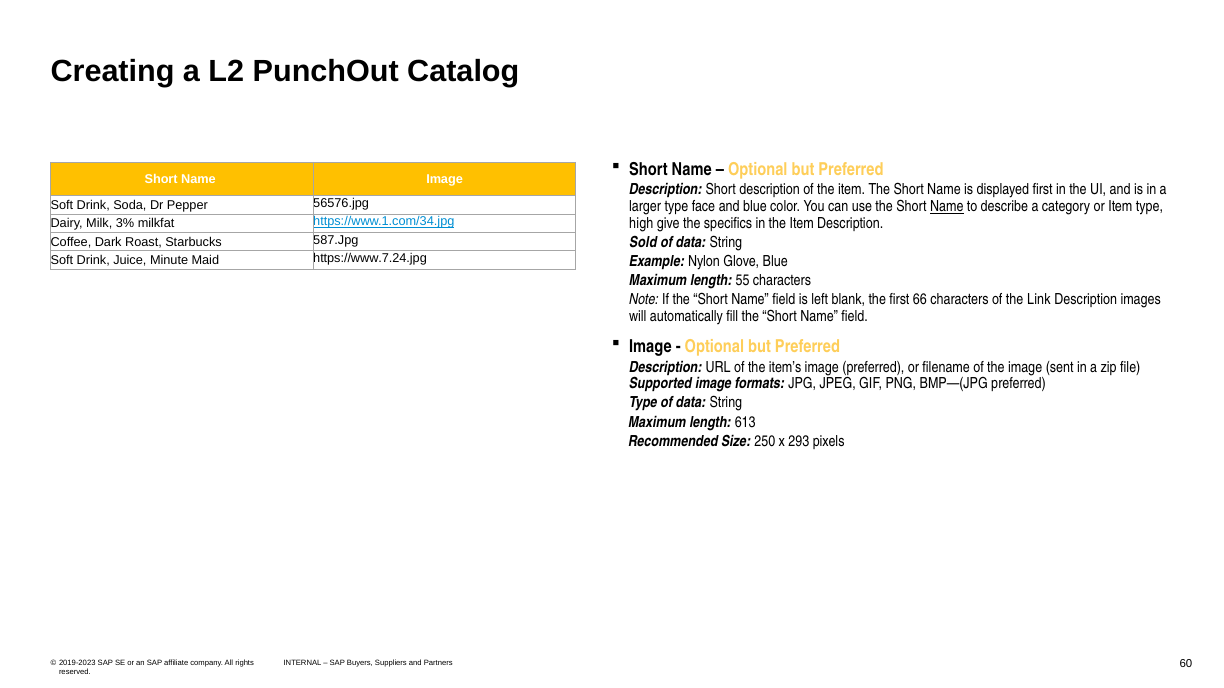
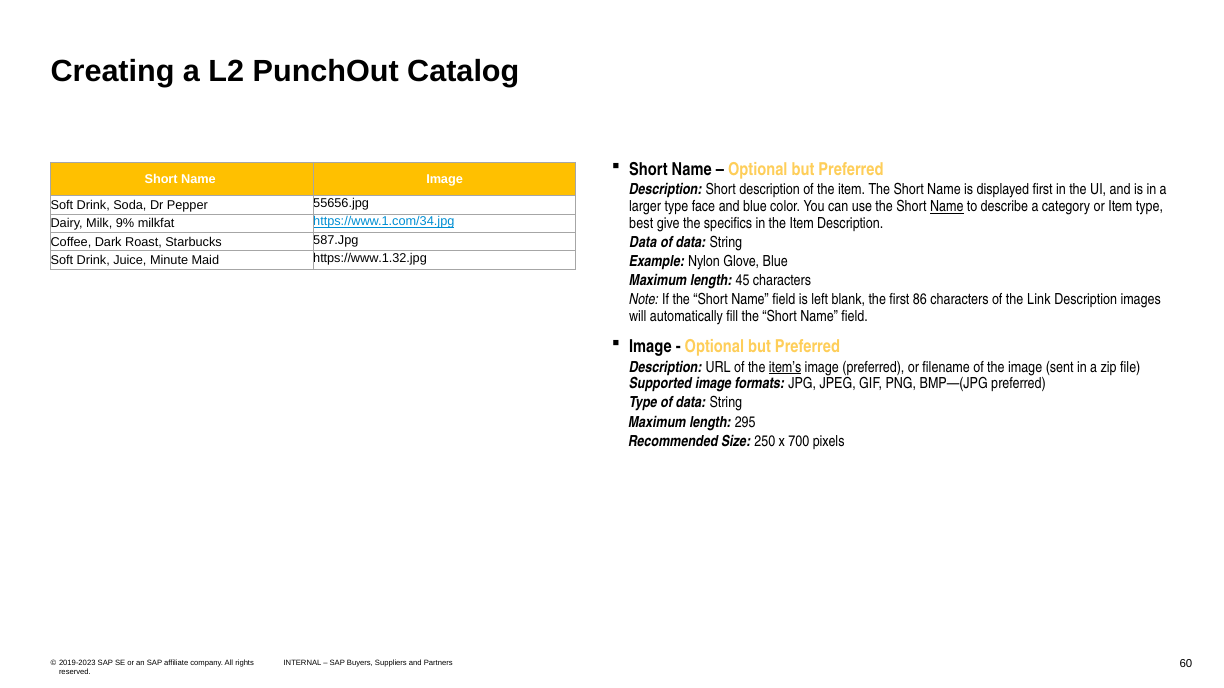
56576.jpg: 56576.jpg -> 55656.jpg (341, 203)
high: high -> best (641, 223)
3%: 3% -> 9% (125, 224)
Sold: Sold -> Data (643, 242)
https://www.7.24.jpg: https://www.7.24.jpg -> https://www.1.32.jpg (370, 258)
55: 55 -> 45 (743, 281)
66: 66 -> 86 (920, 300)
item’s underline: none -> present (785, 367)
613: 613 -> 295 (745, 422)
293: 293 -> 700 (799, 441)
